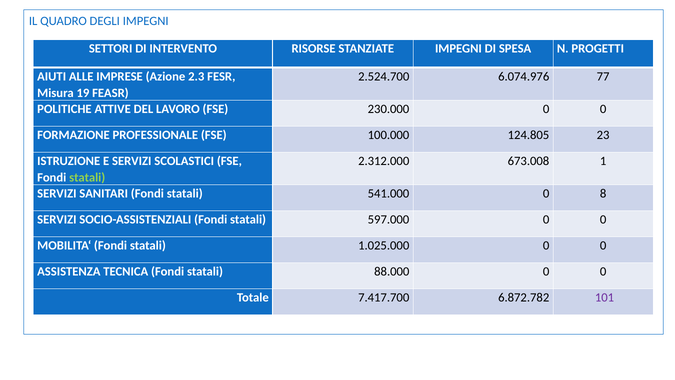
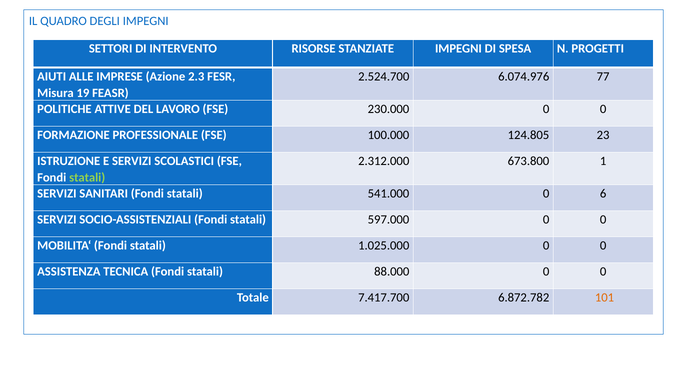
673.008: 673.008 -> 673.800 (528, 161)
8: 8 -> 6 (603, 193)
101 colour: purple -> orange (605, 297)
